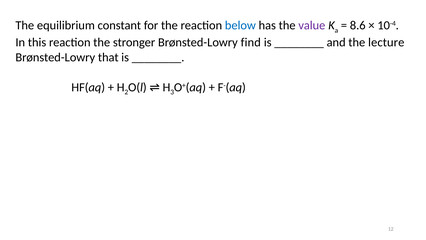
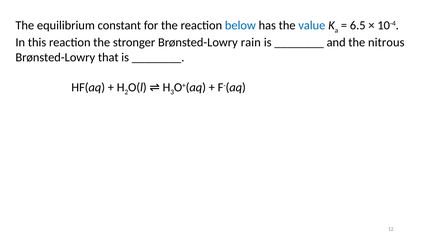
value colour: purple -> blue (312, 25)
8.6: 8.6 -> 6.5 (358, 25)
find: find -> rain (251, 42)
lecture: lecture -> nitrous (386, 42)
